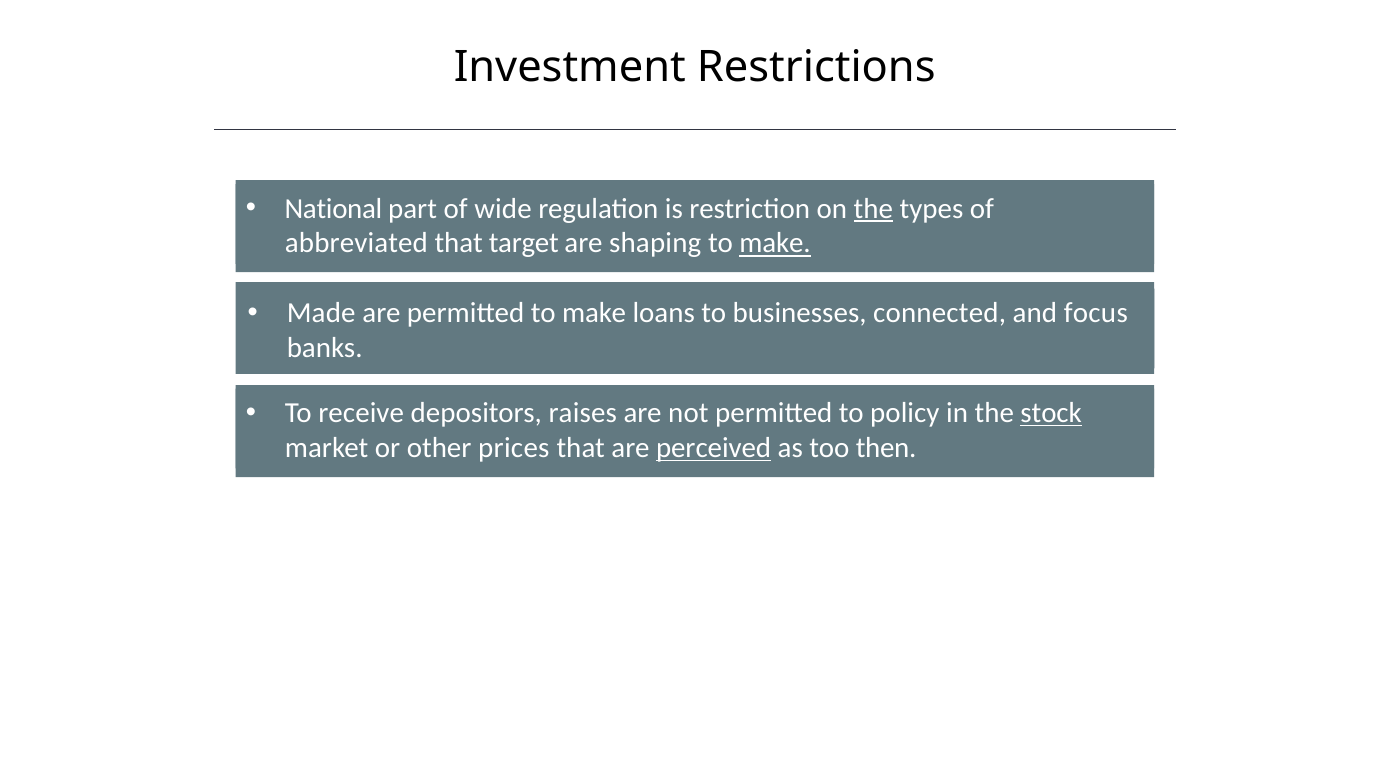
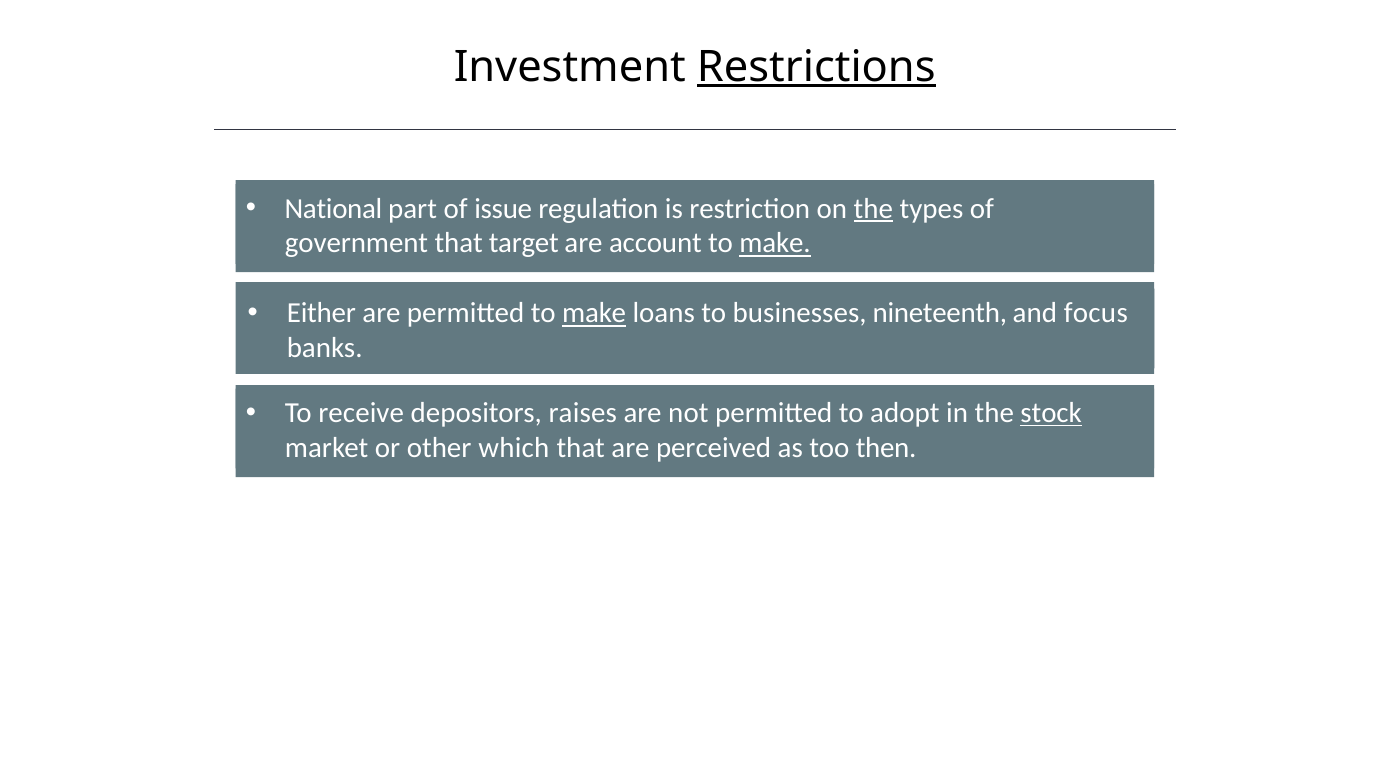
Restrictions underline: none -> present (816, 67)
wide: wide -> issue (503, 209)
abbreviated: abbreviated -> government (357, 243)
shaping: shaping -> account (655, 243)
Made: Made -> Either (321, 313)
make underline: none -> present (594, 313)
connected: connected -> nineteenth (940, 313)
policy: policy -> adopt (905, 413)
prices: prices -> which (514, 448)
perceived underline: present -> none (714, 448)
